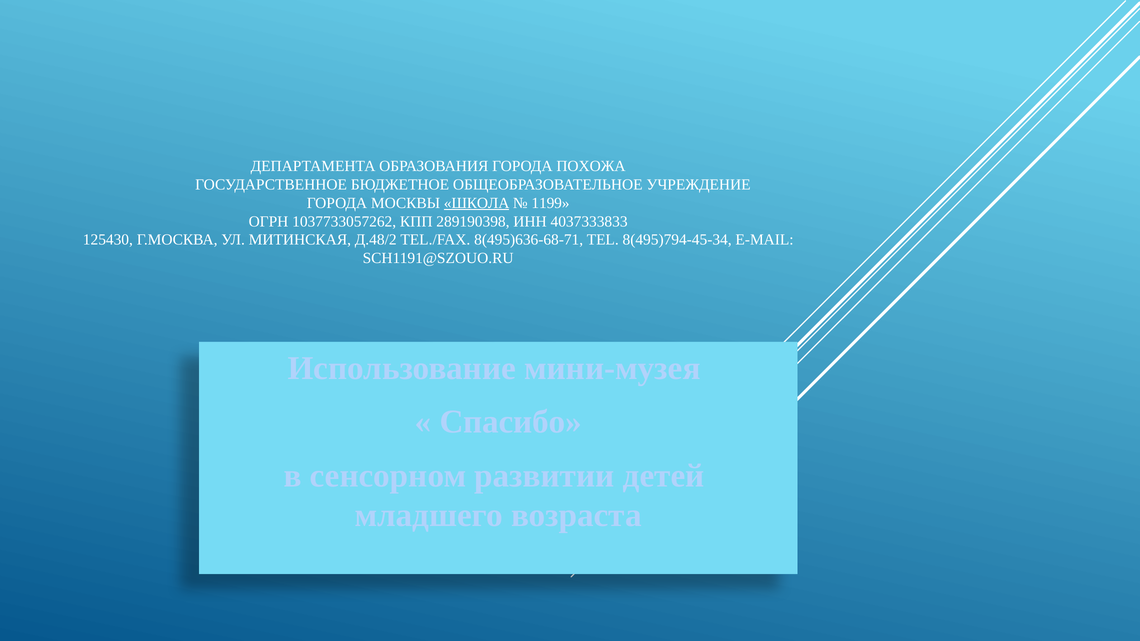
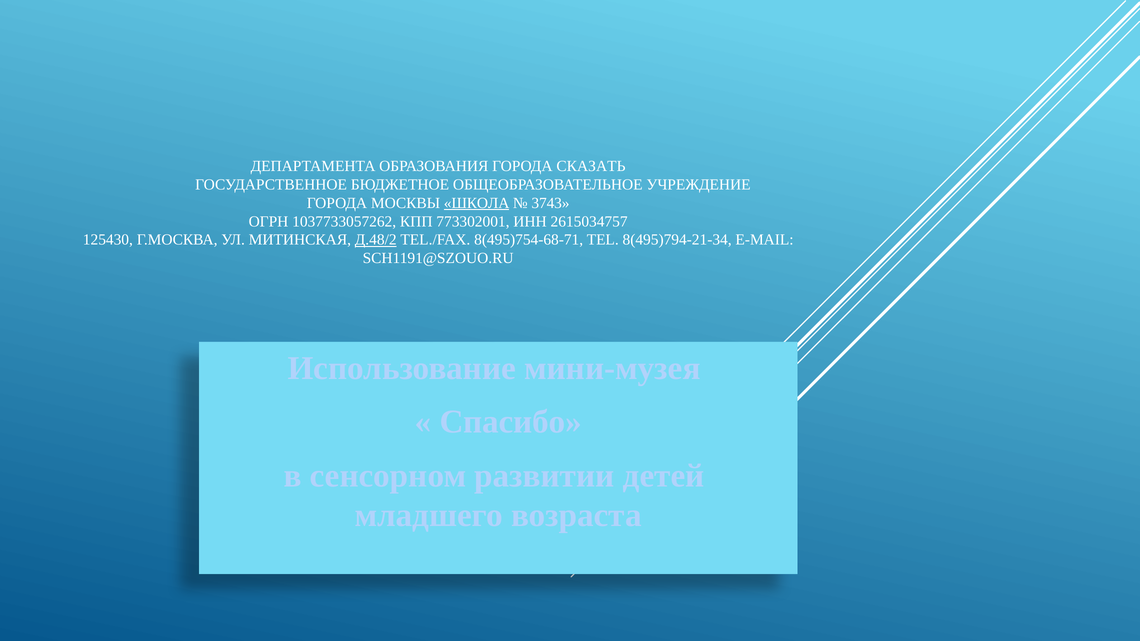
ПОХОЖА: ПОХОЖА -> СКАЗАТЬ (591, 166)
1199: 1199 -> 3743 (551, 203)
289190398: 289190398 -> 773302001 (473, 222)
4037333833: 4037333833 -> 2615034757 (589, 222)
Д.48/2 underline: none -> present (376, 240)
8(495)636-68-71: 8(495)636-68-71 -> 8(495)754-68-71 (529, 240)
8(495)794-45-34: 8(495)794-45-34 -> 8(495)794-21-34 (677, 240)
